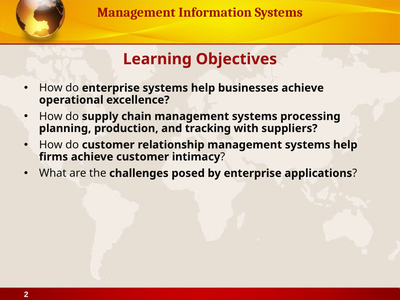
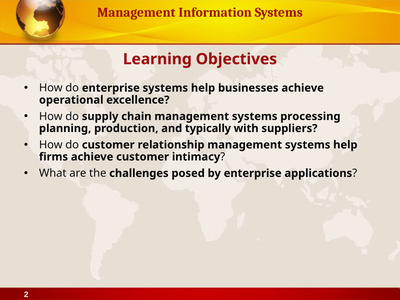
tracking: tracking -> typically (208, 128)
